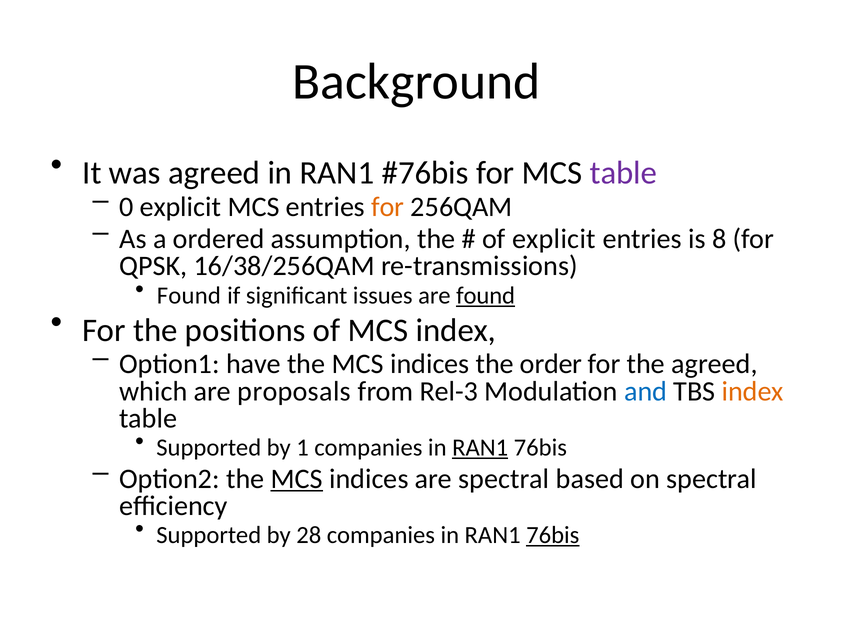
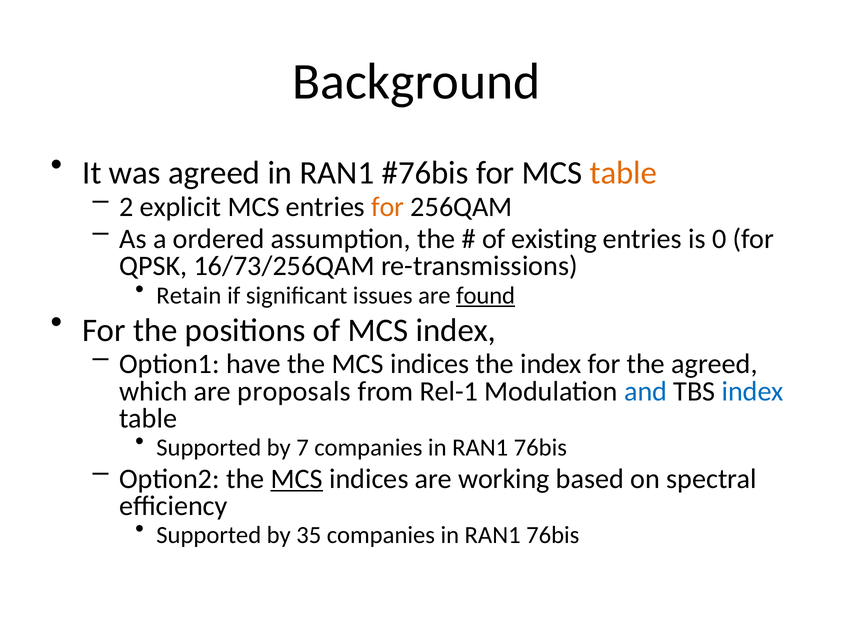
table colour: purple -> orange (623, 173)
0: 0 -> 2 (126, 207)
of explicit: explicit -> existing (554, 239)
8: 8 -> 0 (719, 239)
16/38/256QAM: 16/38/256QAM -> 16/73/256QAM (284, 266)
Found: Found -> Retain (189, 295)
the order: order -> index (551, 364)
Rel-3: Rel-3 -> Rel-1 (449, 391)
index colour: orange -> blue (753, 391)
1: 1 -> 7 (303, 447)
RAN1 underline: present -> none (480, 447)
are spectral: spectral -> working (504, 479)
28: 28 -> 35 (309, 535)
76bis underline: present -> none (553, 535)
